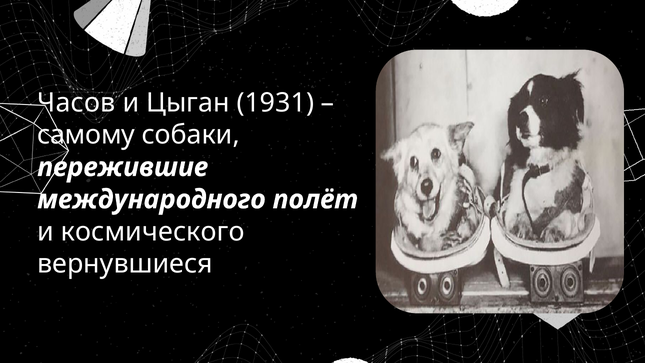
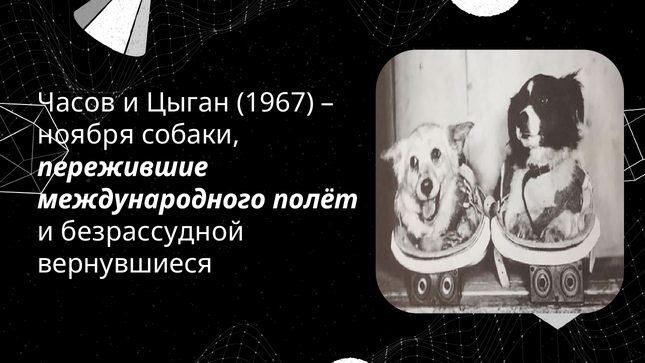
1931: 1931 -> 1967 (275, 103)
самому: самому -> ноября (86, 135)
космического: космического -> безрассудной (153, 232)
